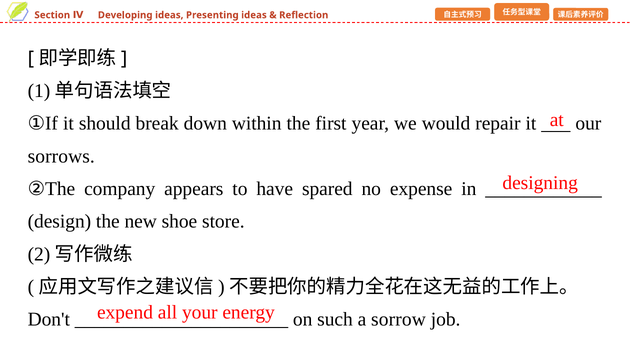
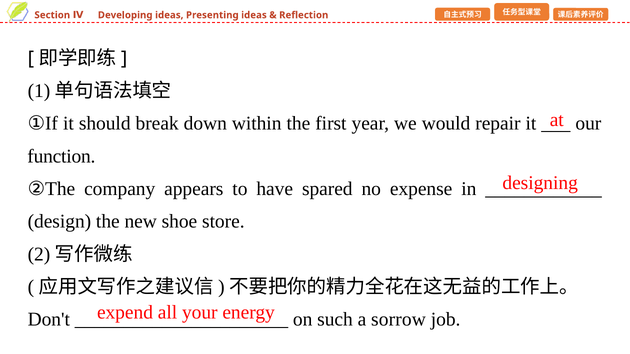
sorrows: sorrows -> function (61, 156)
